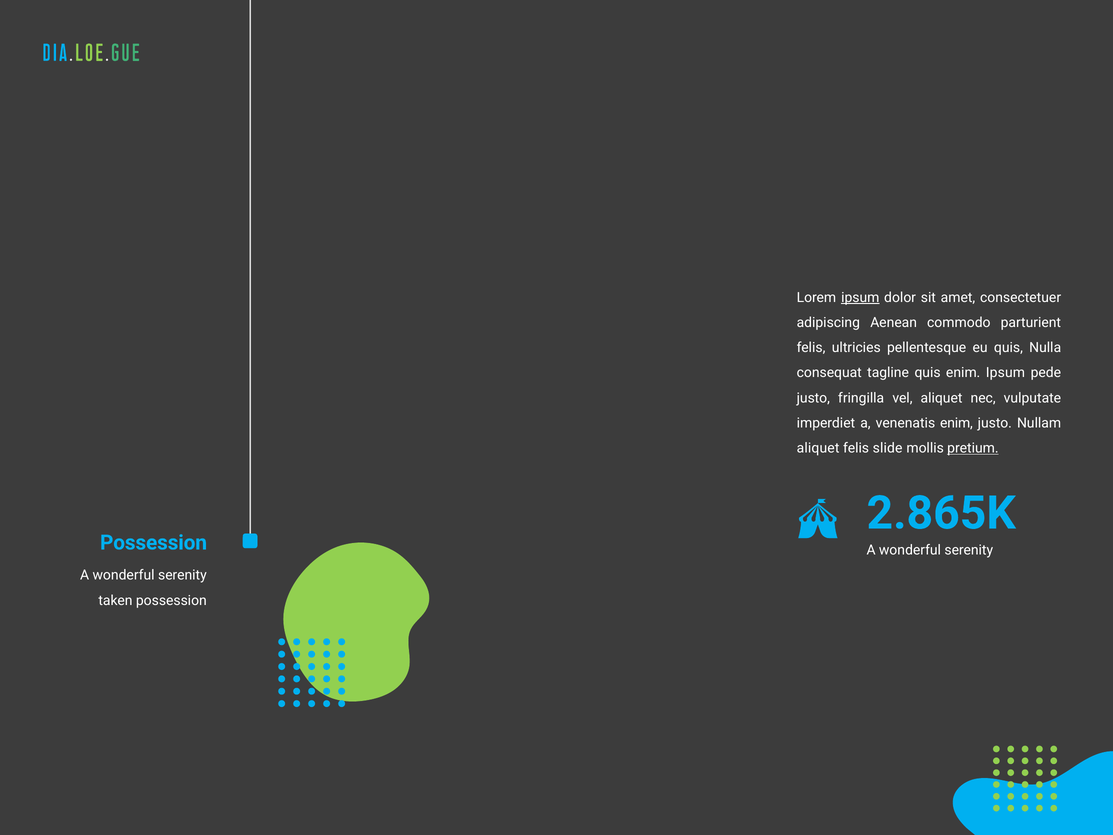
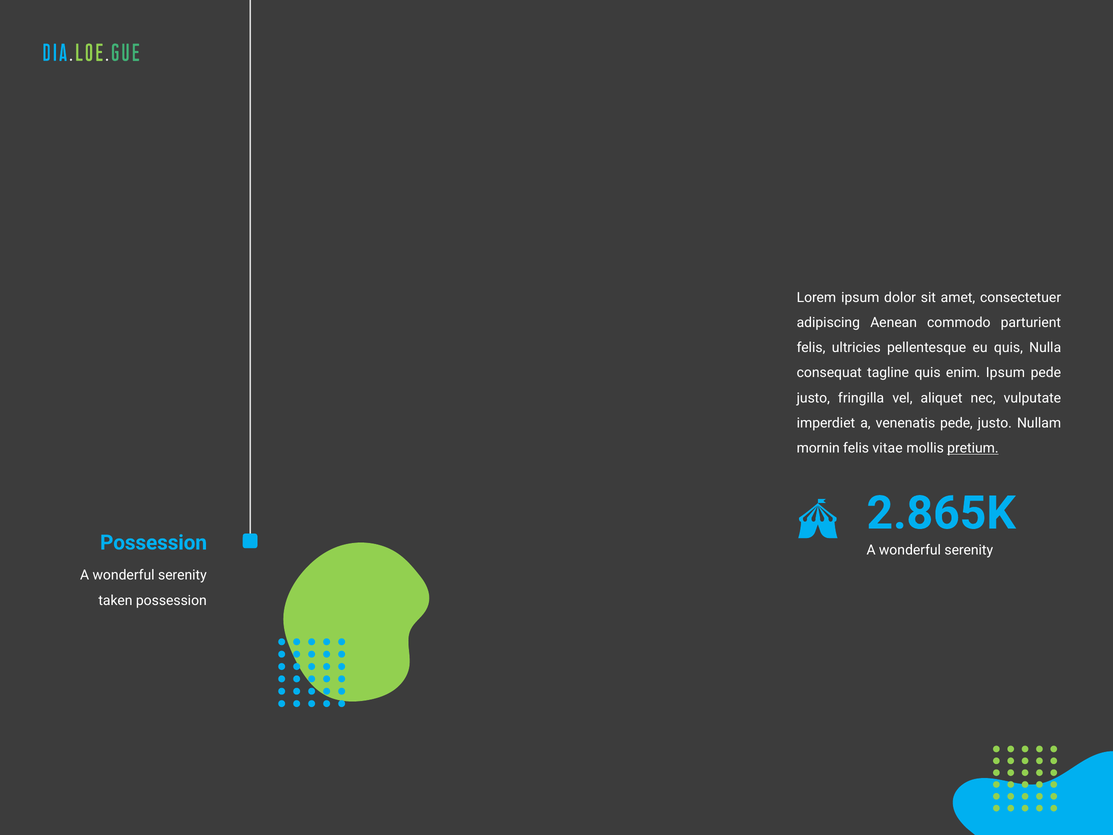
ipsum underline: present -> none (860, 297)
venenatis enim: enim -> pede (956, 423)
aliquet: aliquet -> mornin (818, 448)
slide: slide -> vitae (888, 448)
